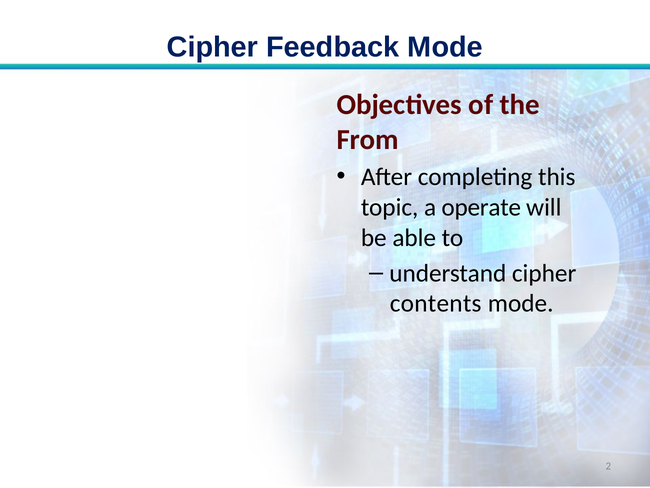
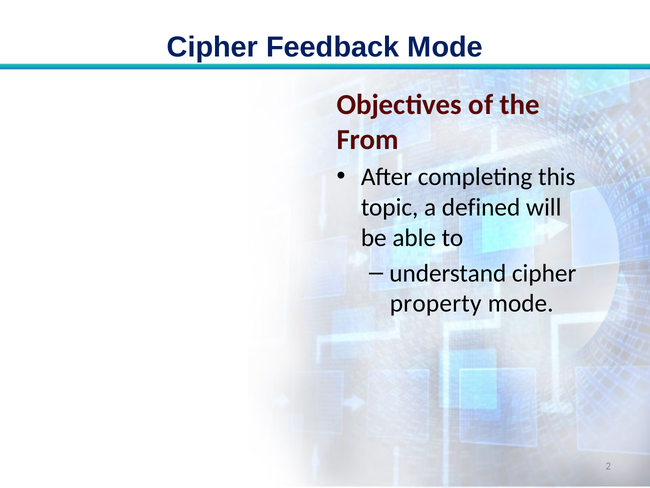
operate: operate -> defined (481, 207)
contents: contents -> property (436, 303)
